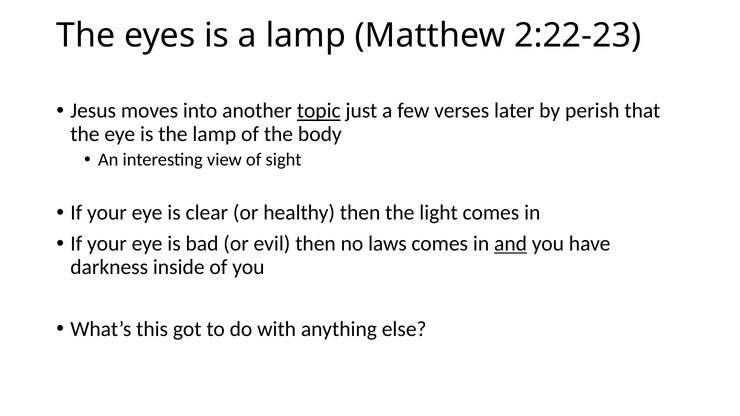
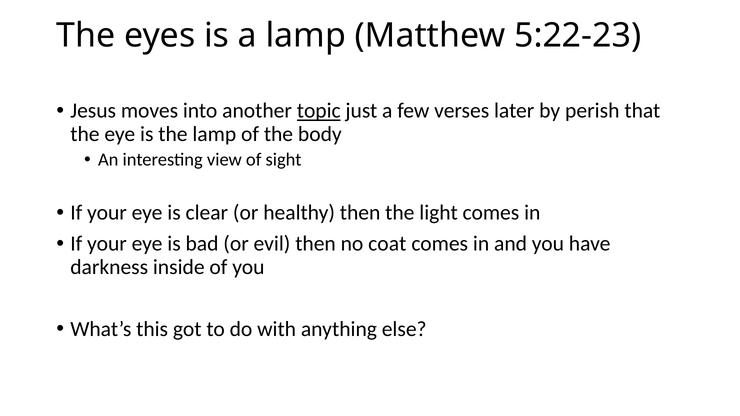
2:22-23: 2:22-23 -> 5:22-23 (578, 36)
laws: laws -> coat (387, 244)
and underline: present -> none (511, 244)
